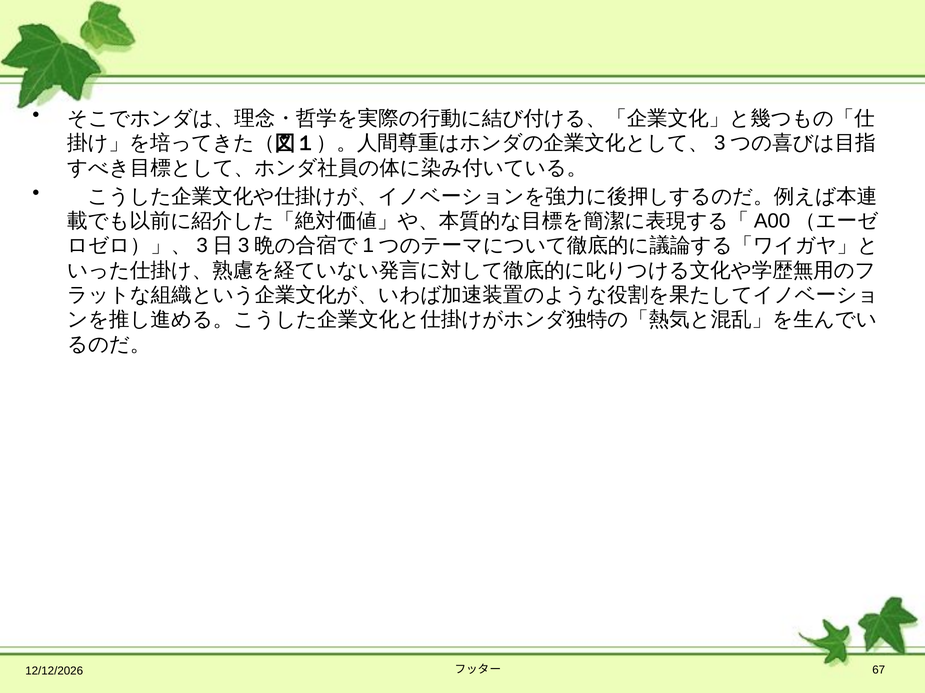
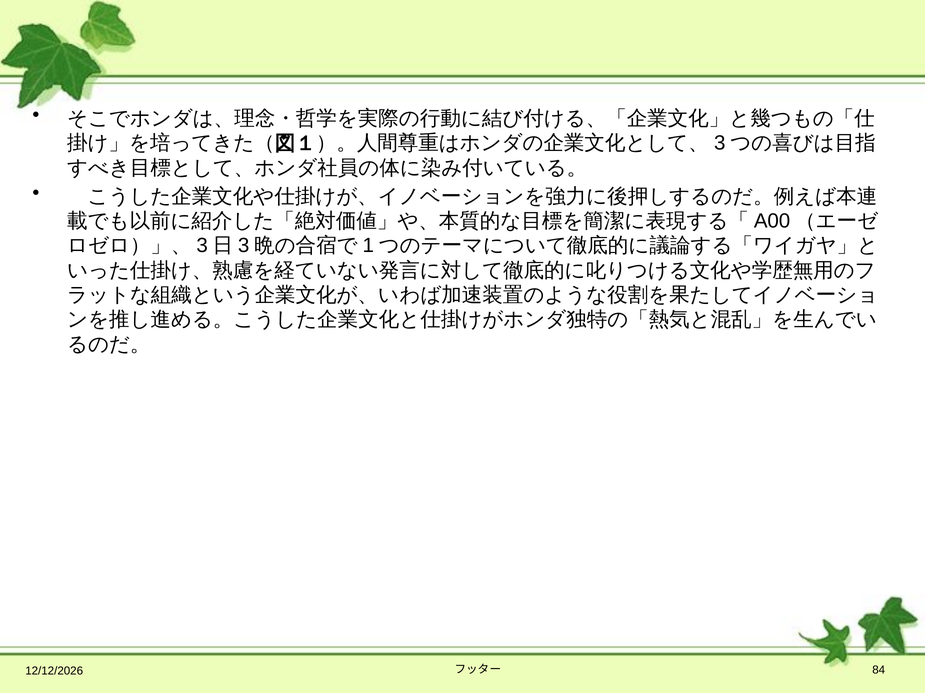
67: 67 -> 84 (879, 671)
